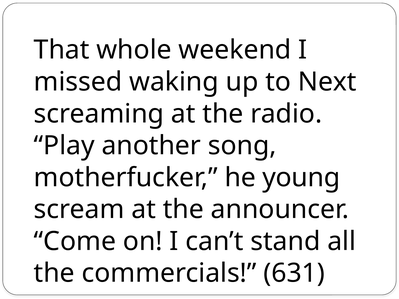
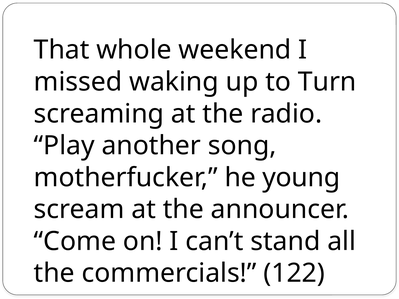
Next: Next -> Turn (327, 82)
631: 631 -> 122 (294, 273)
